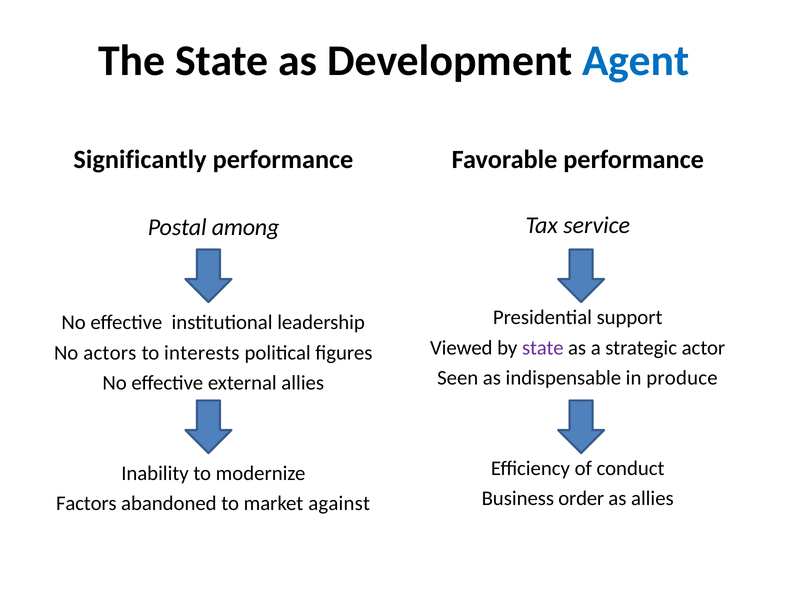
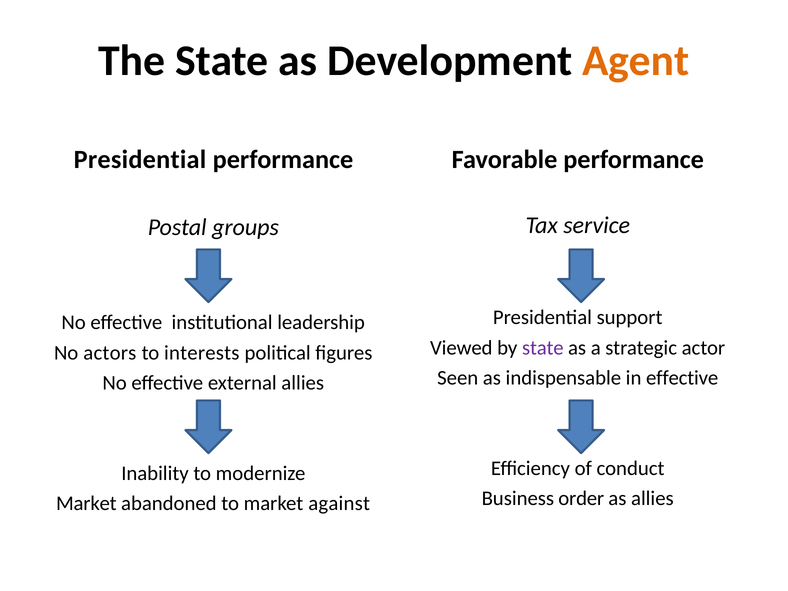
Agent colour: blue -> orange (636, 61)
Significantly: Significantly -> Presidential (140, 159)
among: among -> groups (246, 227)
in produce: produce -> effective (682, 378)
Factors: Factors -> Market (86, 503)
